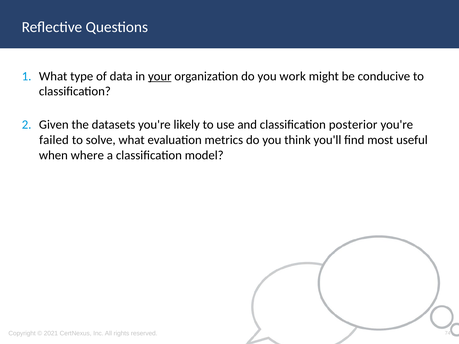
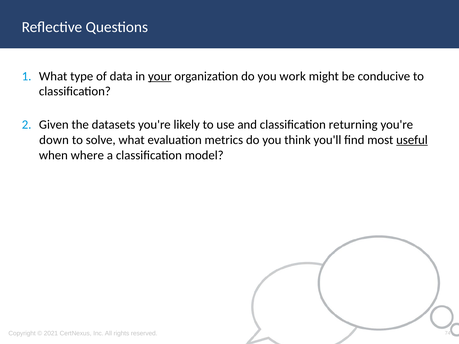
posterior: posterior -> returning (353, 125)
failed: failed -> down (54, 140)
useful underline: none -> present (412, 140)
